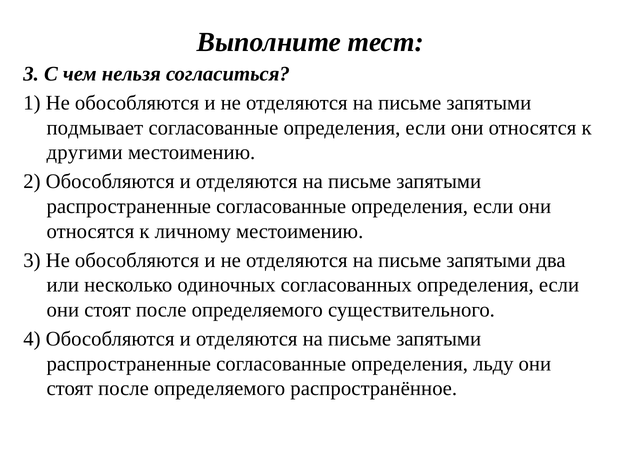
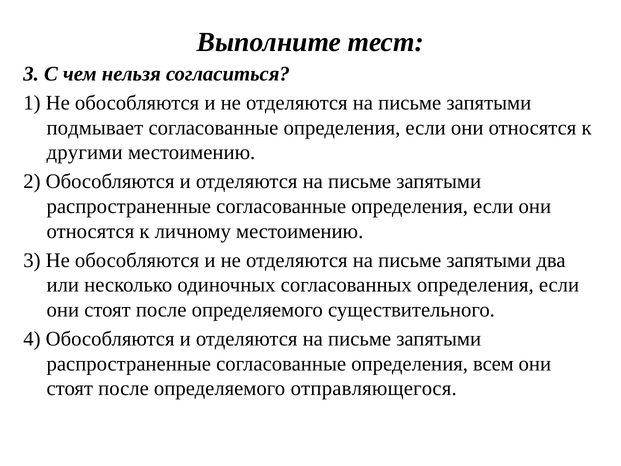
льду: льду -> всем (493, 364)
распространённое: распространённое -> отправляющегося (374, 388)
